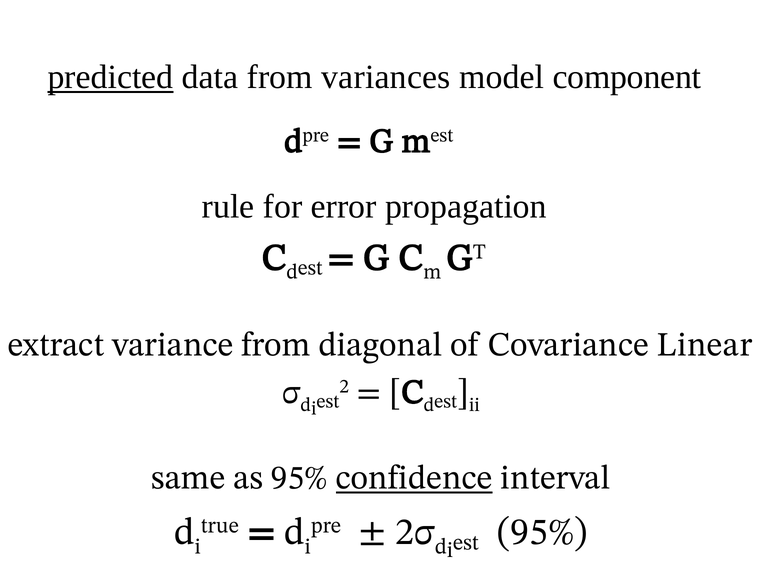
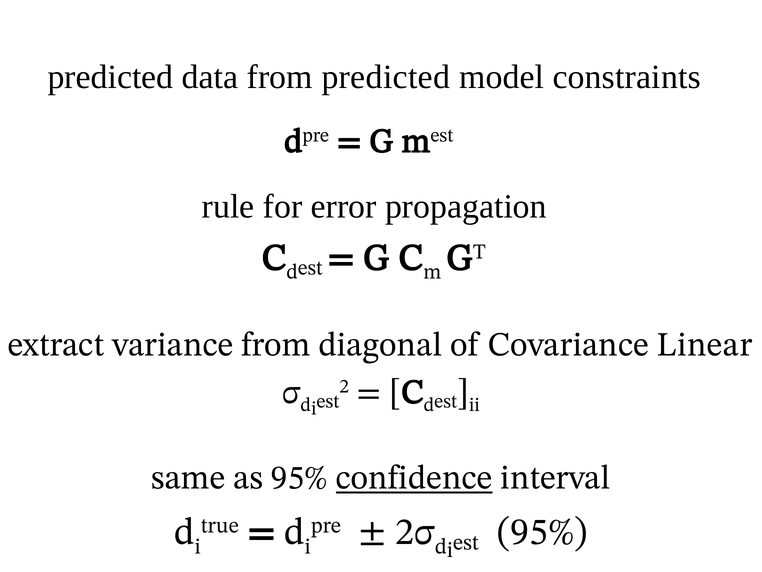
predicted underline: present -> none (110, 77)
from variances: variances -> predicted (386, 77)
component: component -> constraints (627, 77)
